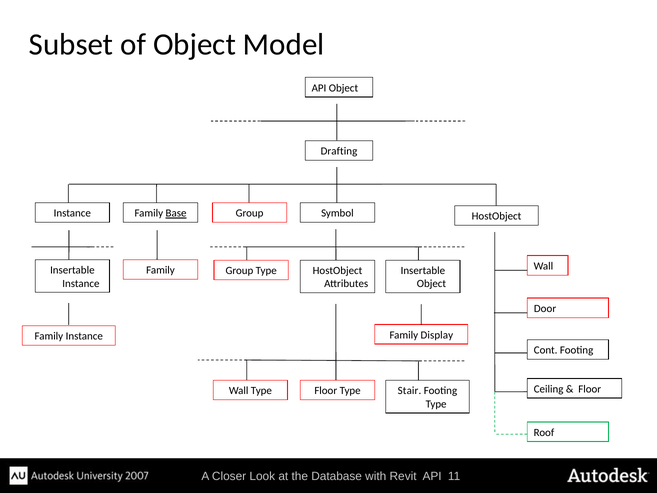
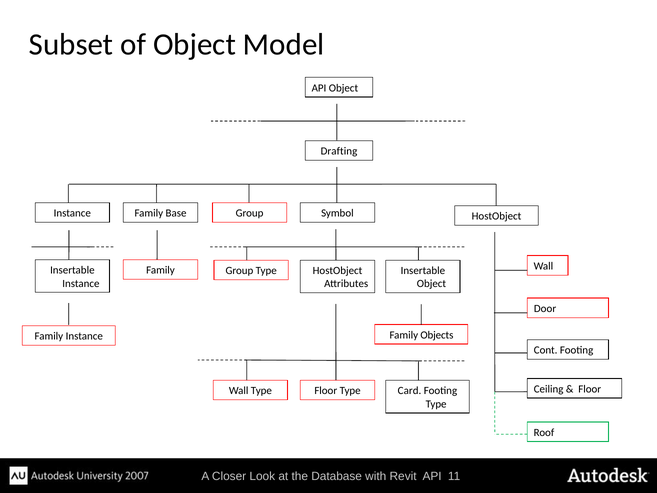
Base underline: present -> none (176, 213)
Display: Display -> Objects (437, 335)
Stair: Stair -> Card (410, 391)
